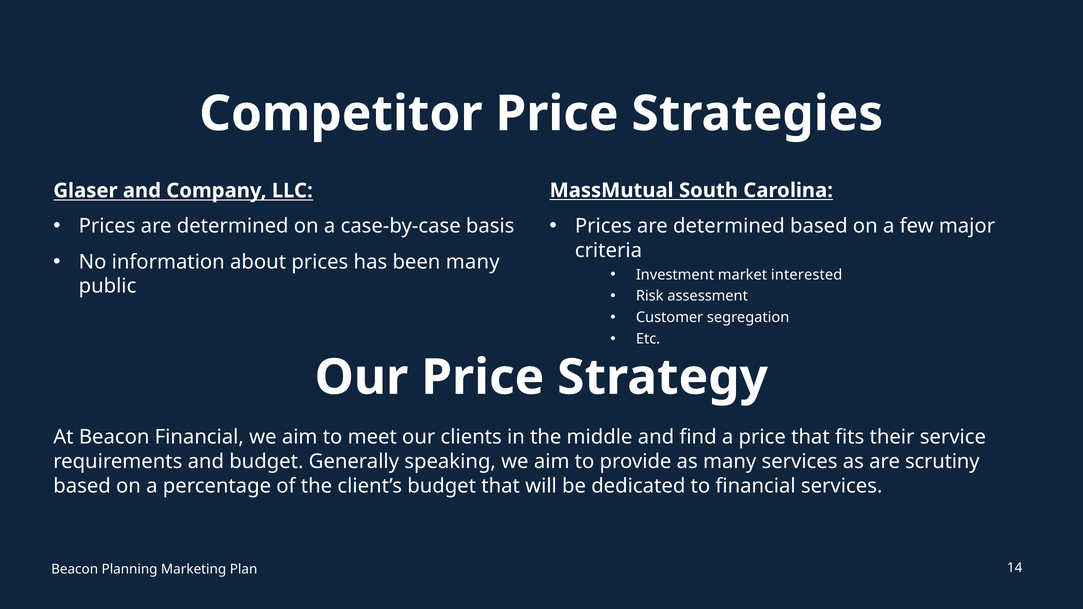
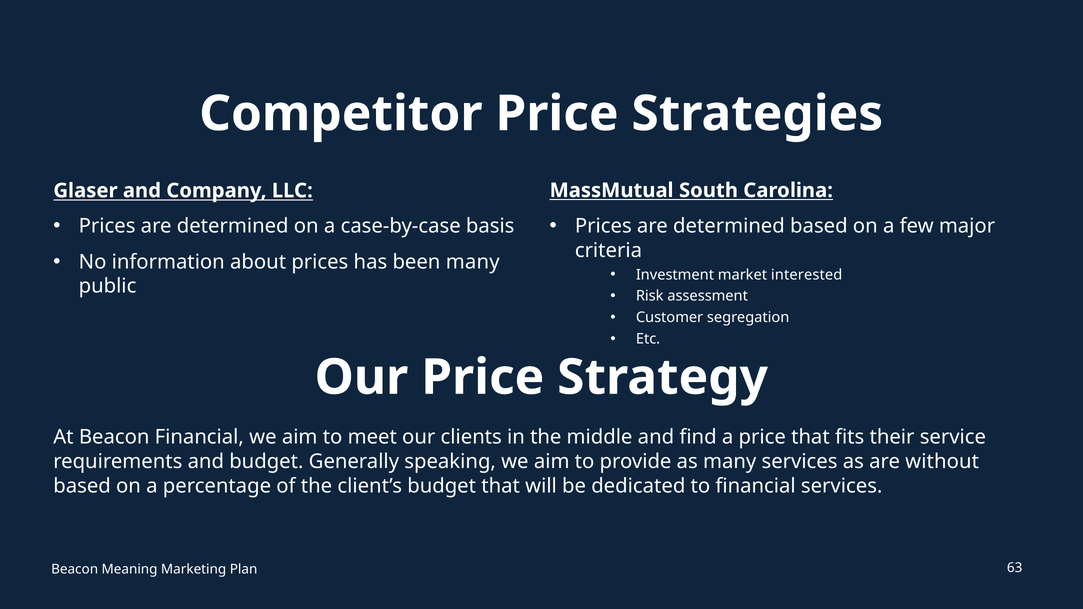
scrutiny: scrutiny -> without (942, 462)
Planning: Planning -> Meaning (130, 569)
14: 14 -> 63 (1015, 568)
